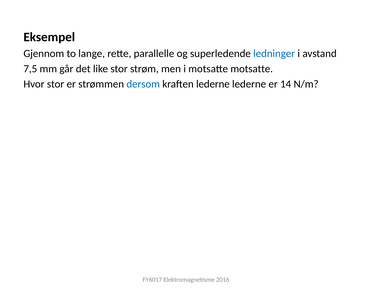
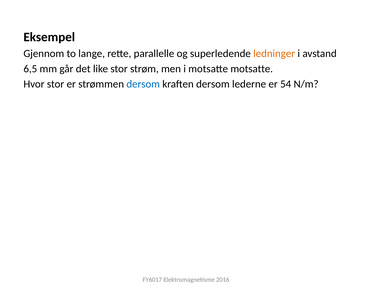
ledninger colour: blue -> orange (274, 54)
7,5: 7,5 -> 6,5 (30, 69)
kraften lederne: lederne -> dersom (213, 84)
14: 14 -> 54 (286, 84)
